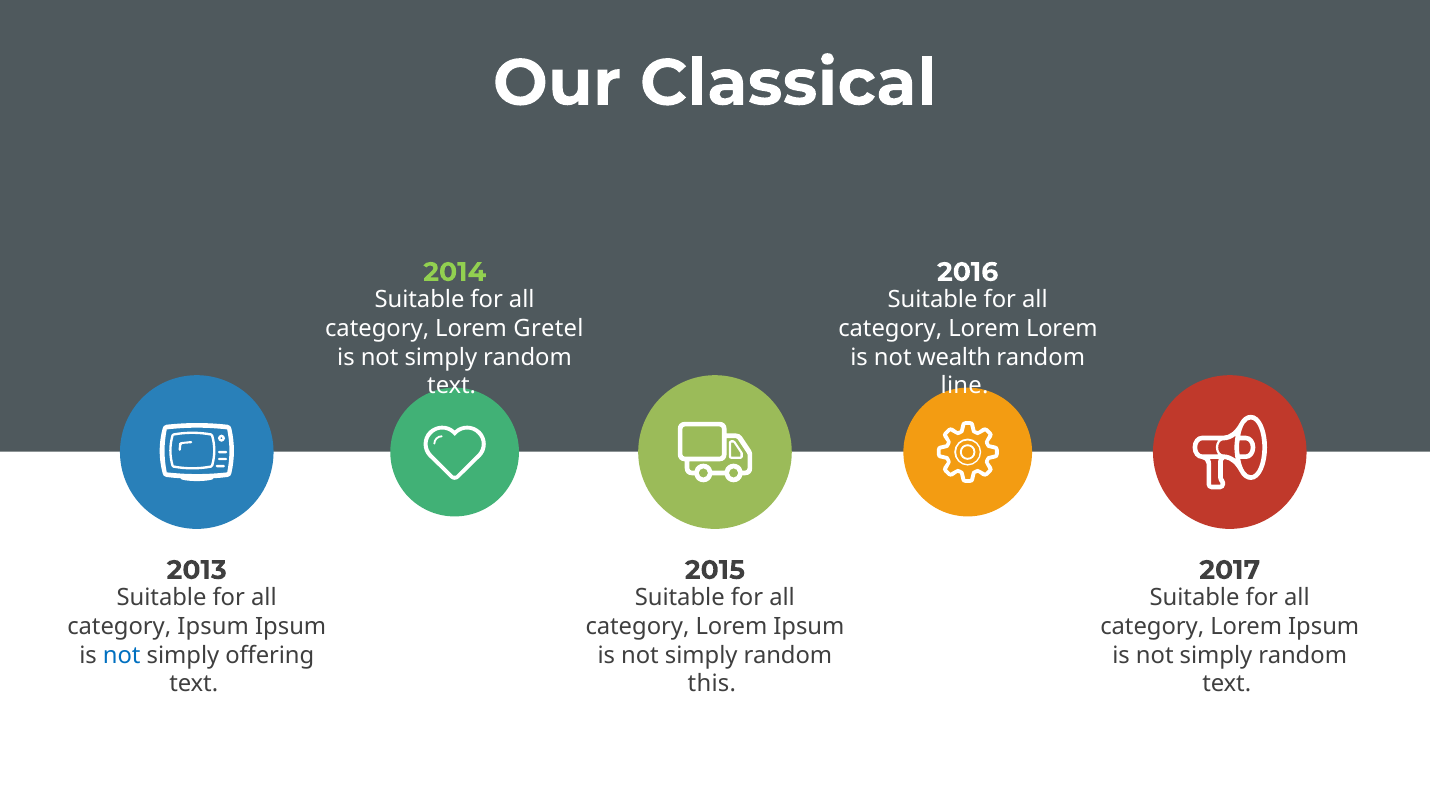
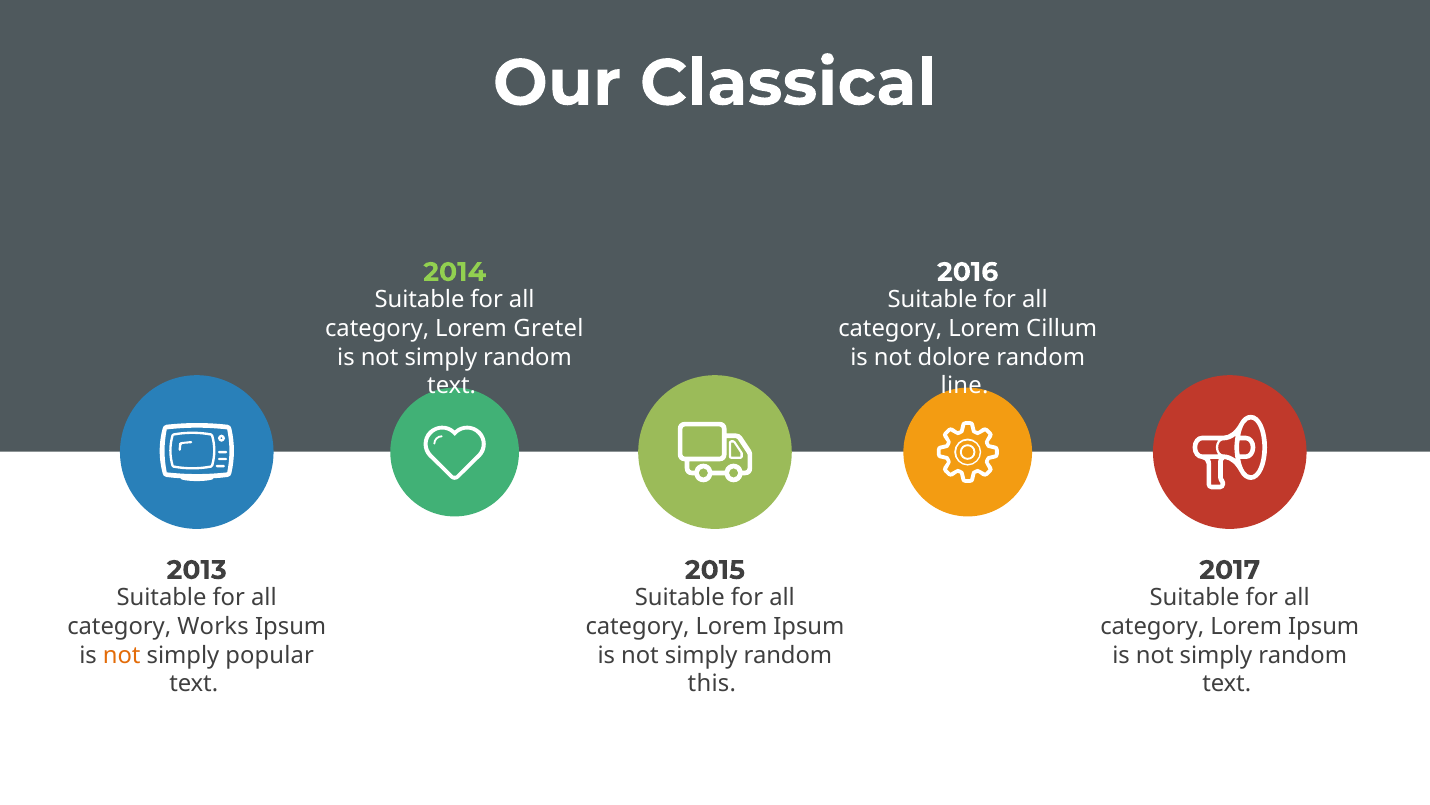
Lorem Lorem: Lorem -> Cillum (1062, 328)
wealth: wealth -> dolore (954, 357)
category Ipsum: Ipsum -> Works (213, 626)
not colour: blue -> orange (122, 655)
offering: offering -> popular (270, 655)
